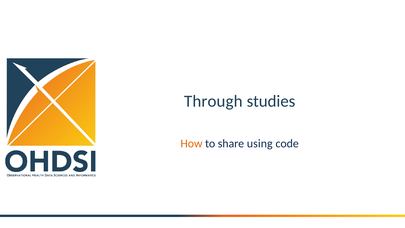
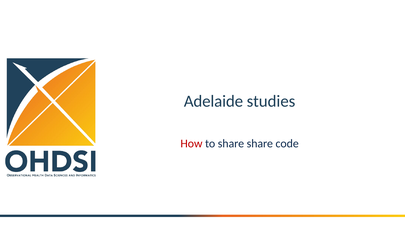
Through: Through -> Adelaide (213, 101)
How colour: orange -> red (191, 144)
share using: using -> share (260, 144)
